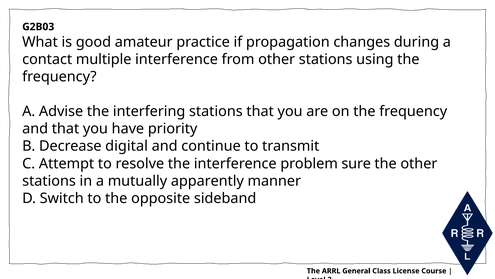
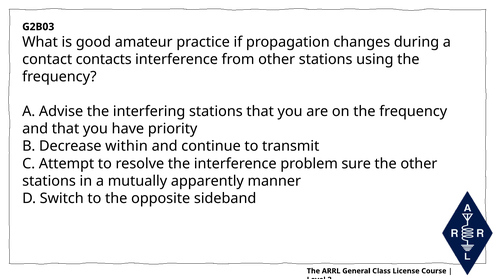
multiple: multiple -> contacts (104, 59)
digital: digital -> within (127, 146)
